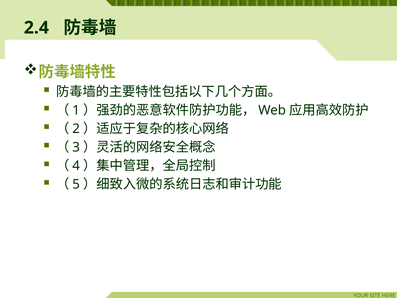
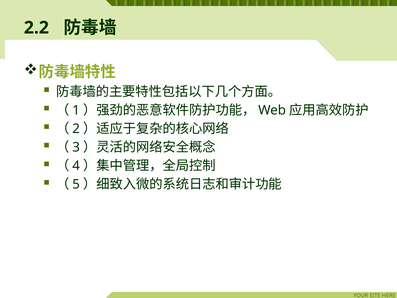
2.4: 2.4 -> 2.2 (36, 28)
